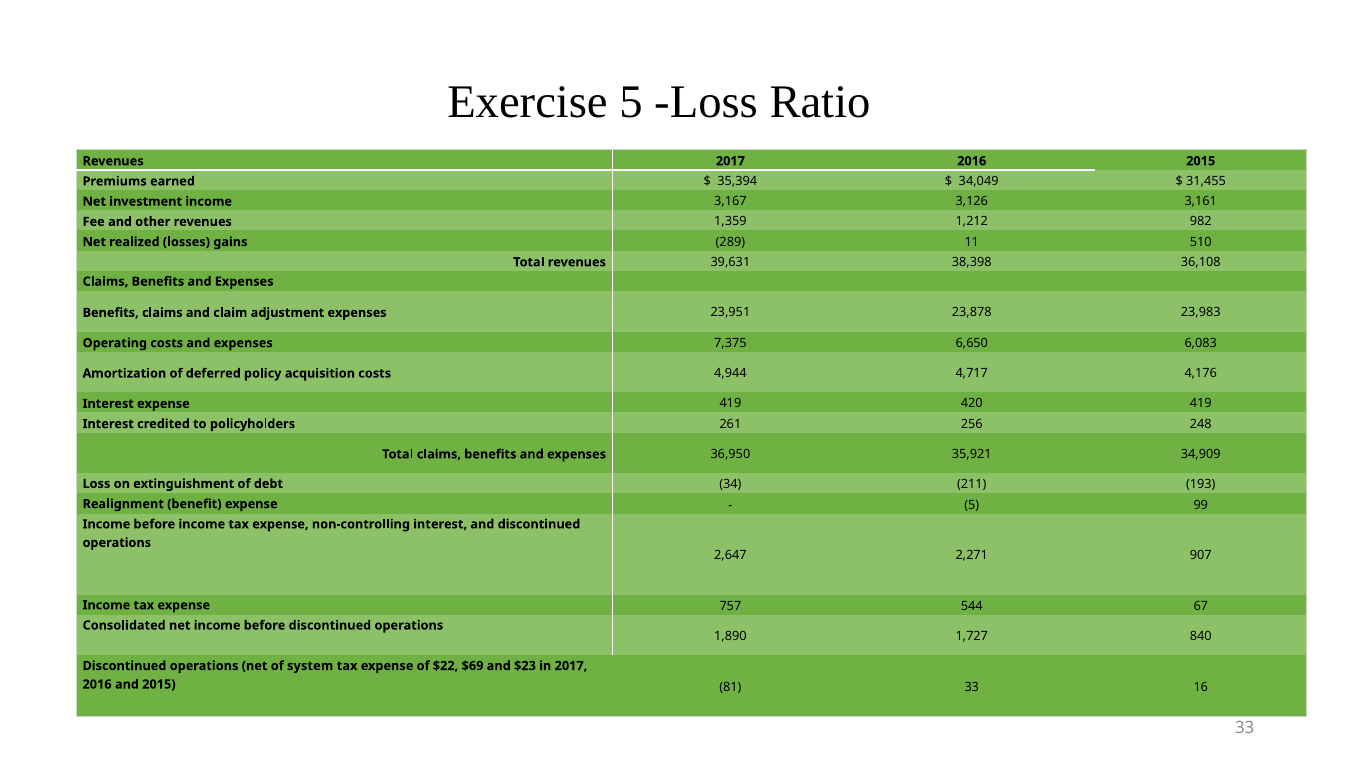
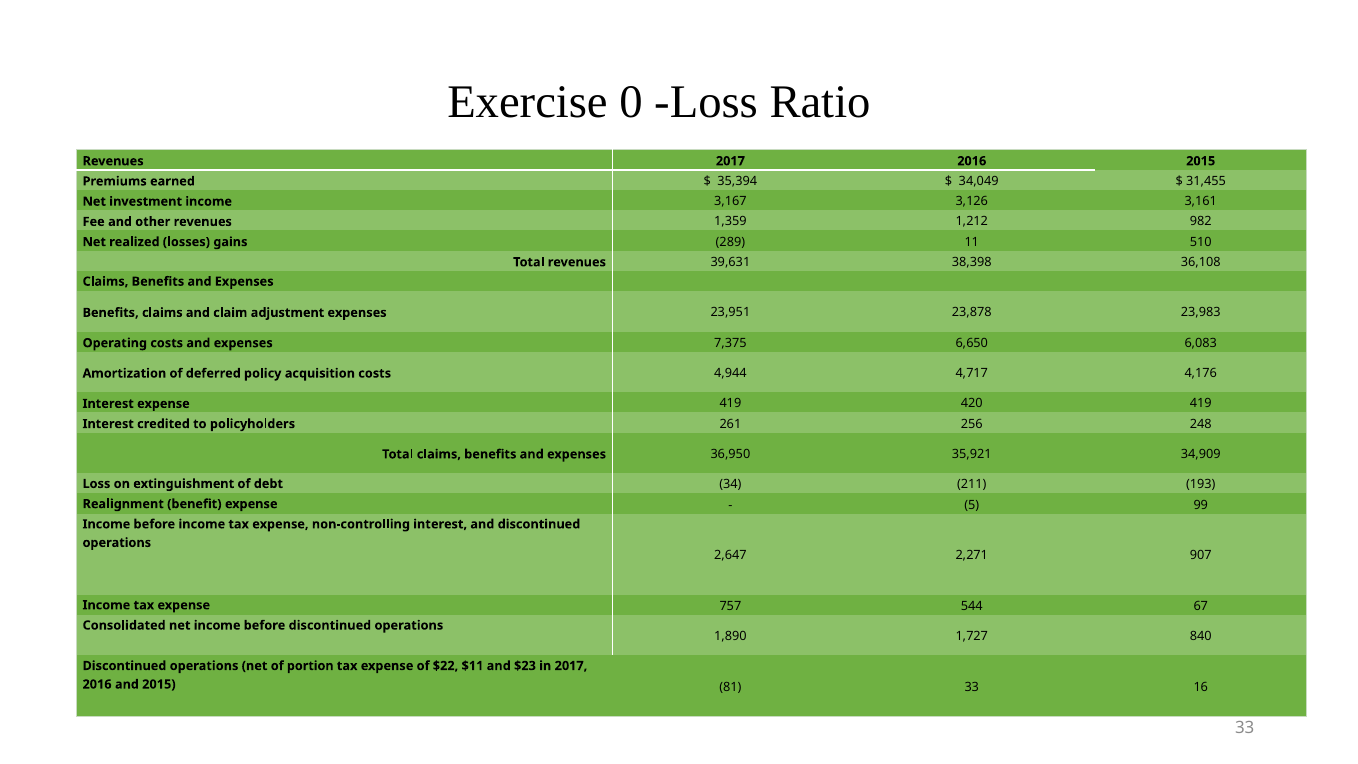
Exercise 5: 5 -> 0 (631, 103)
system: system -> portion (310, 666)
$69: $69 -> $11 (473, 666)
